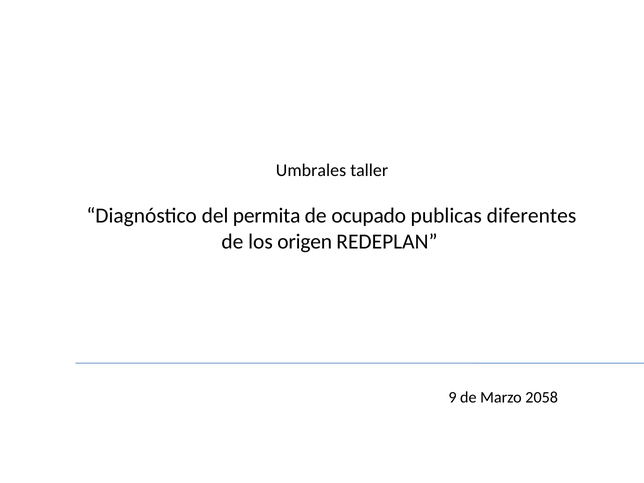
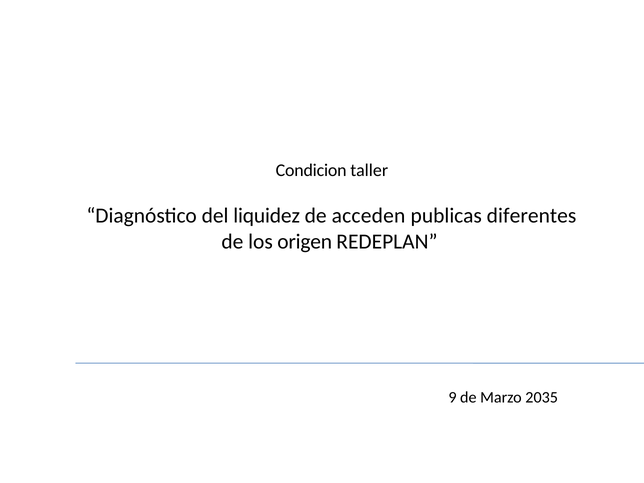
Umbrales: Umbrales -> Condicion (311, 171)
permita: permita -> liquidez (267, 216)
ocupado: ocupado -> acceden (369, 216)
2058: 2058 -> 2035 (542, 397)
